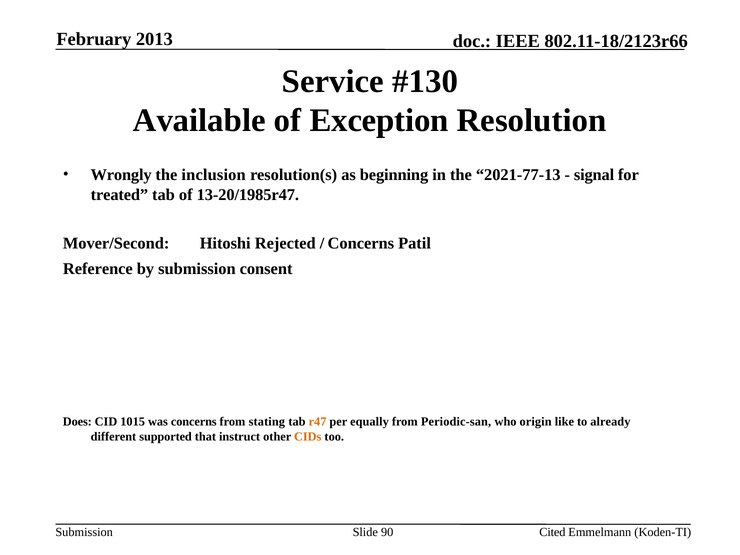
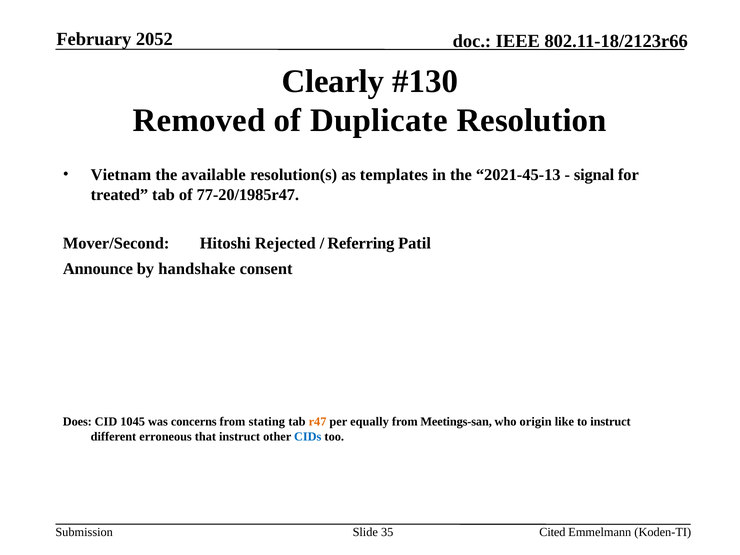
2013: 2013 -> 2052 (154, 39)
Service: Service -> Clearly (333, 81)
Available: Available -> Removed (199, 121)
Exception: Exception -> Duplicate (379, 121)
Wrongly: Wrongly -> Vietnam (121, 175)
inclusion: inclusion -> available (214, 175)
beginning: beginning -> templates (394, 175)
2021-77-13: 2021-77-13 -> 2021-45-13 (518, 175)
13-20/1985r47: 13-20/1985r47 -> 77-20/1985r47 (248, 195)
Concerns: Concerns -> Referring (361, 243)
Reference: Reference -> Announce (98, 269)
by submission: submission -> handshake (197, 269)
1015: 1015 -> 1045 (133, 422)
Periodic-san: Periodic-san -> Meetings-san (456, 422)
to already: already -> instruct (610, 422)
supported: supported -> erroneous (166, 436)
CIDs colour: orange -> blue (308, 436)
90: 90 -> 35 (387, 532)
